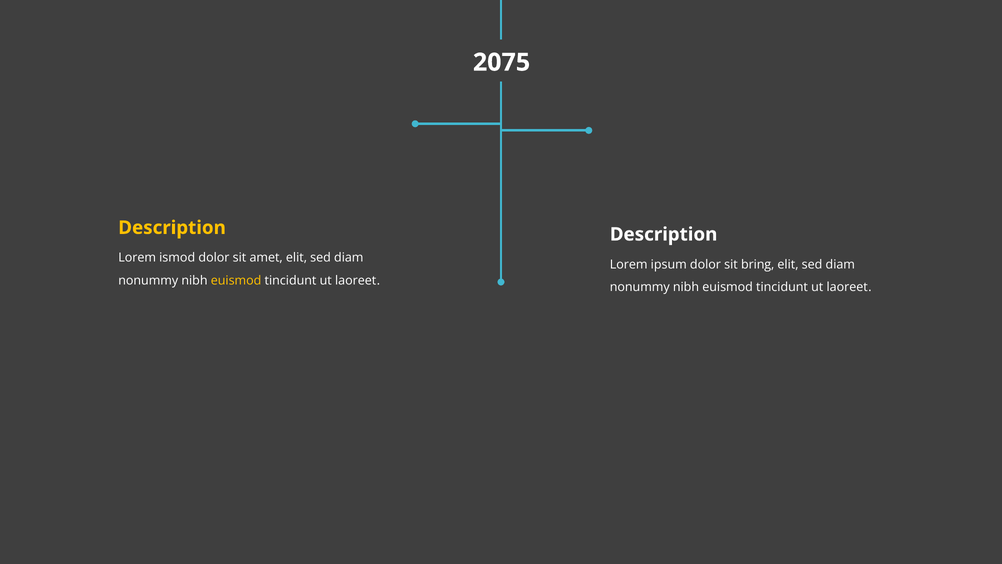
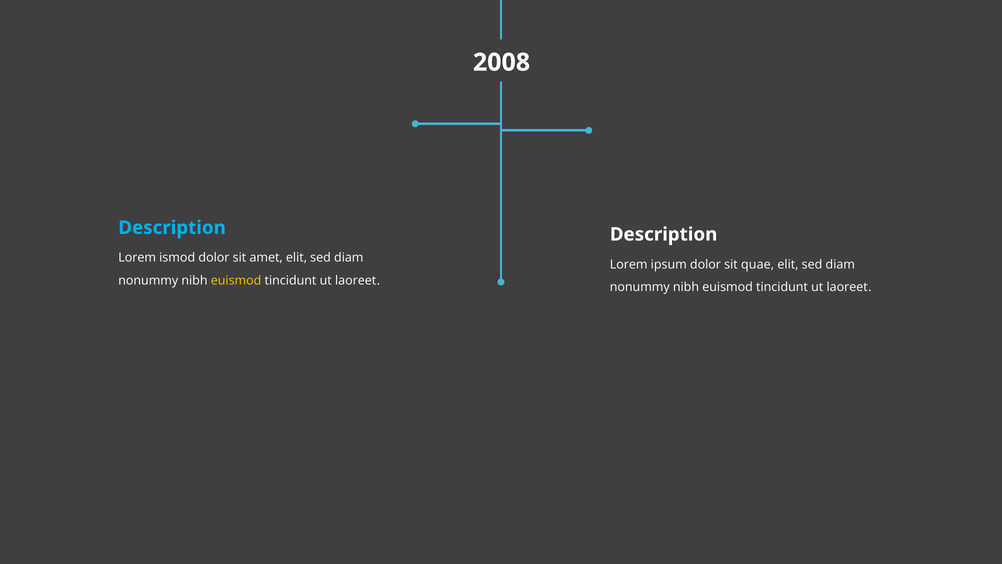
2075: 2075 -> 2008 (502, 62)
Description colour: yellow -> light blue (172, 228)
bring: bring -> quae (758, 264)
